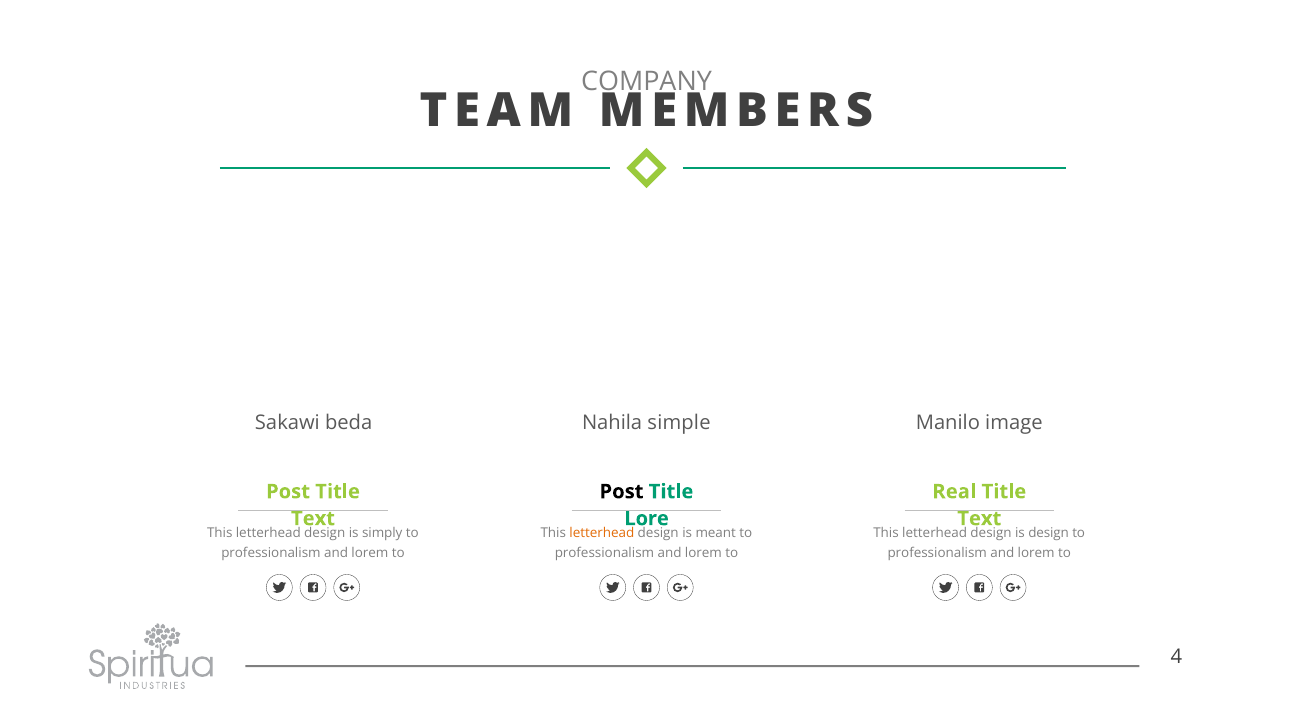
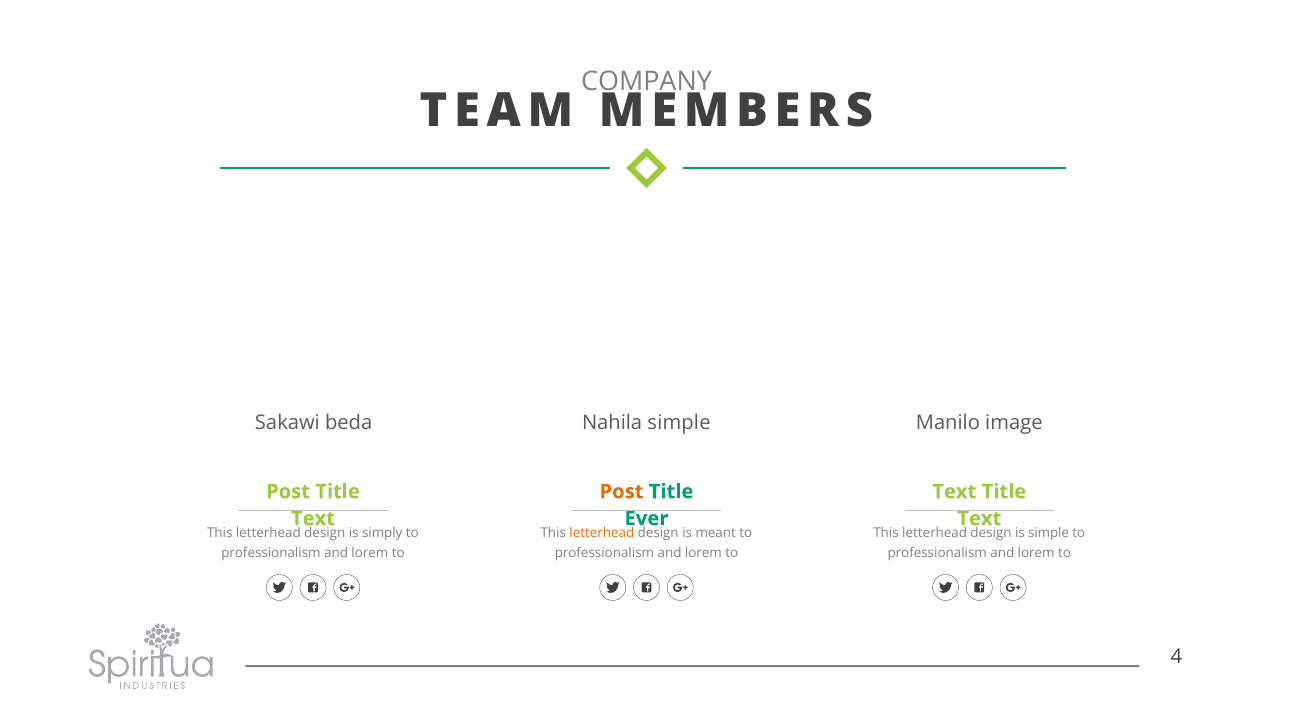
Post colour: black -> orange (621, 492)
Real: Real -> Text (954, 492)
Lore: Lore -> Ever (646, 519)
is design: design -> simple (1049, 533)
